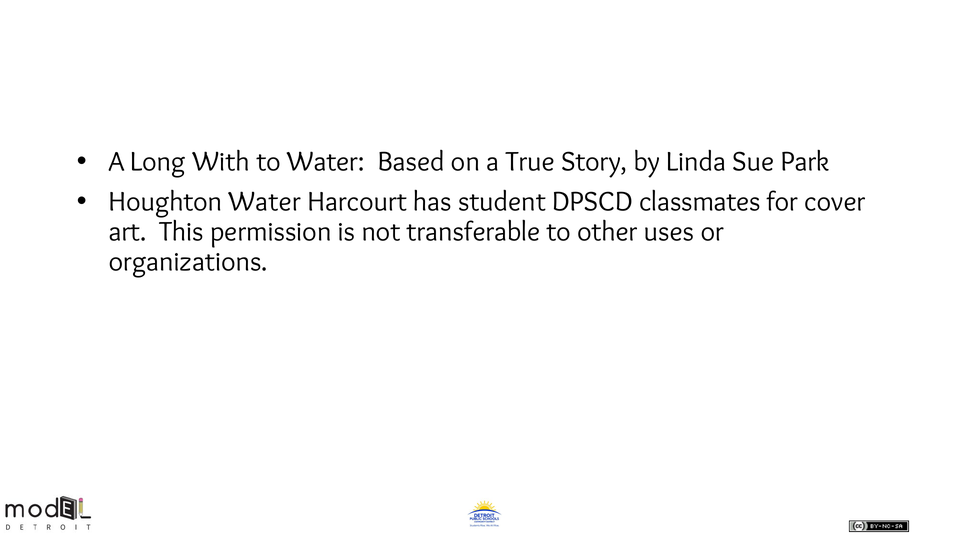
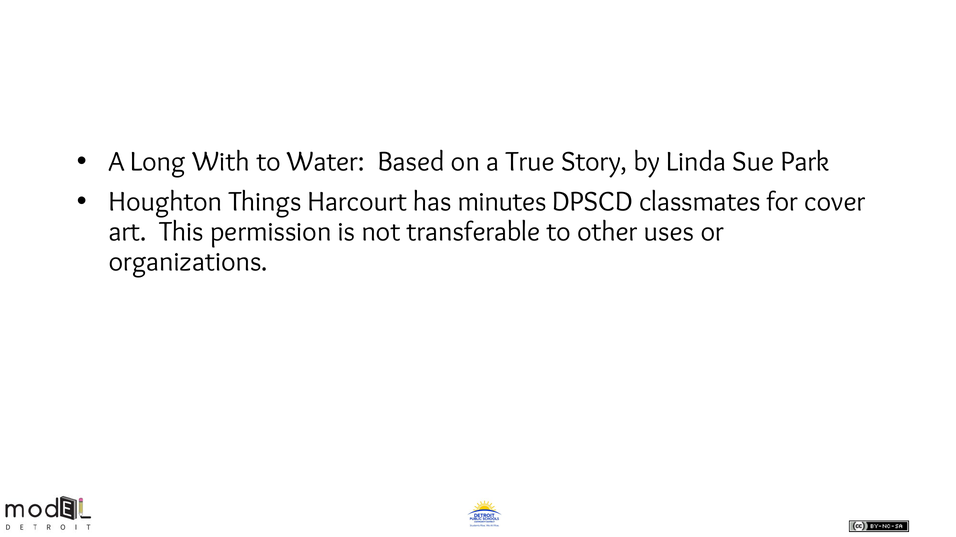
Houghton Water: Water -> Things (265, 202)
student: student -> minutes (502, 202)
